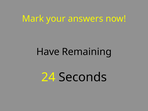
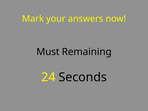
Have: Have -> Must (48, 52)
